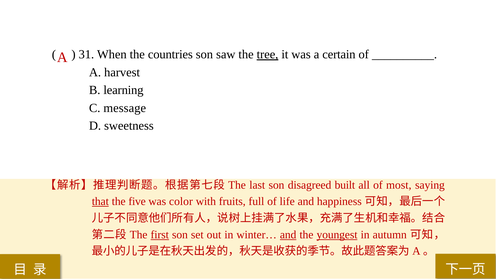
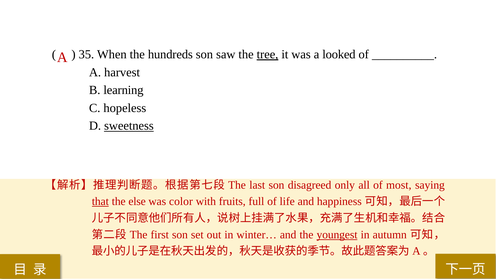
31: 31 -> 35 (86, 54)
countries: countries -> hundreds (170, 54)
certain: certain -> looked (339, 54)
message: message -> hopeless (125, 108)
sweetness underline: none -> present (129, 126)
built: built -> only (345, 185)
five: five -> else (137, 202)
first underline: present -> none (160, 235)
and underline: present -> none (288, 235)
